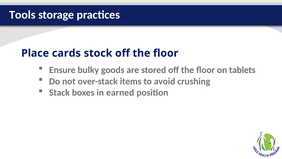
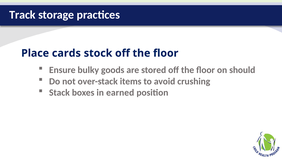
Tools: Tools -> Track (22, 15)
tablets: tablets -> should (242, 70)
